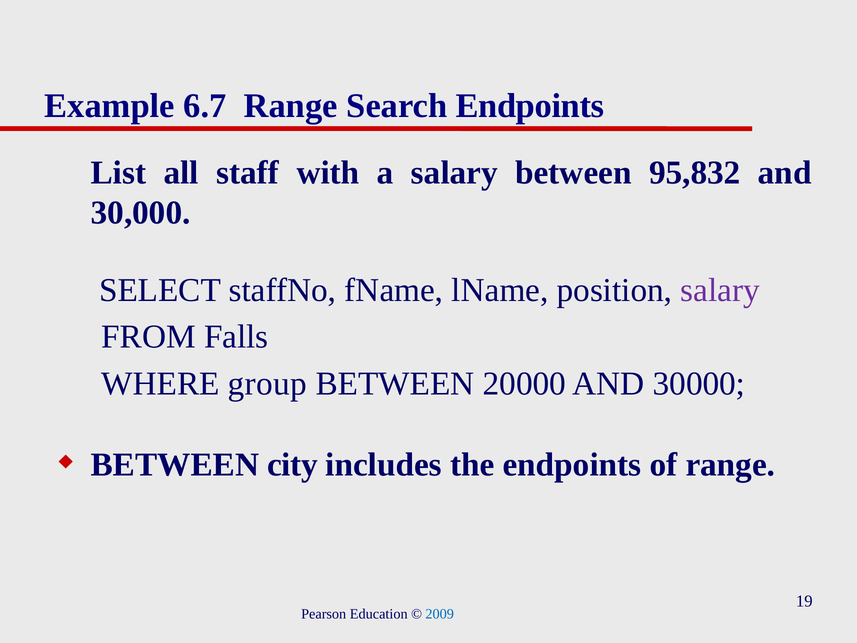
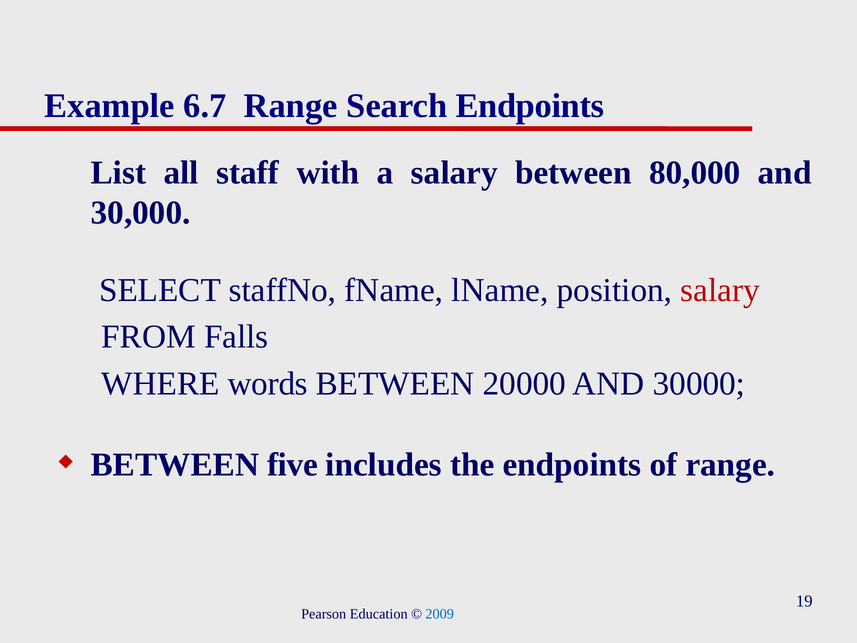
95,832: 95,832 -> 80,000 (695, 173)
salary colour: purple -> red (720, 290)
group: group -> words (268, 383)
city: city -> five (292, 465)
